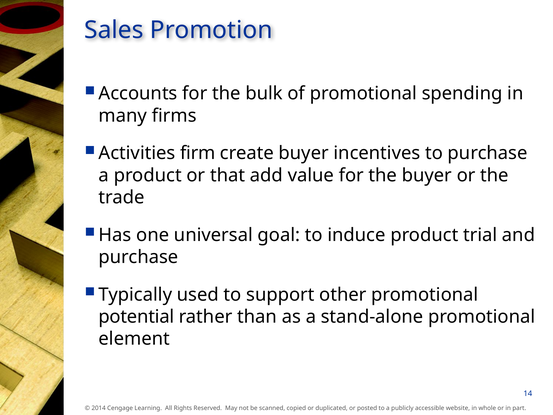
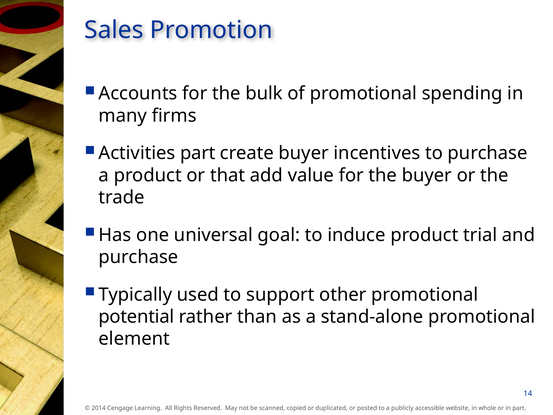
Activities firm: firm -> part (198, 153)
